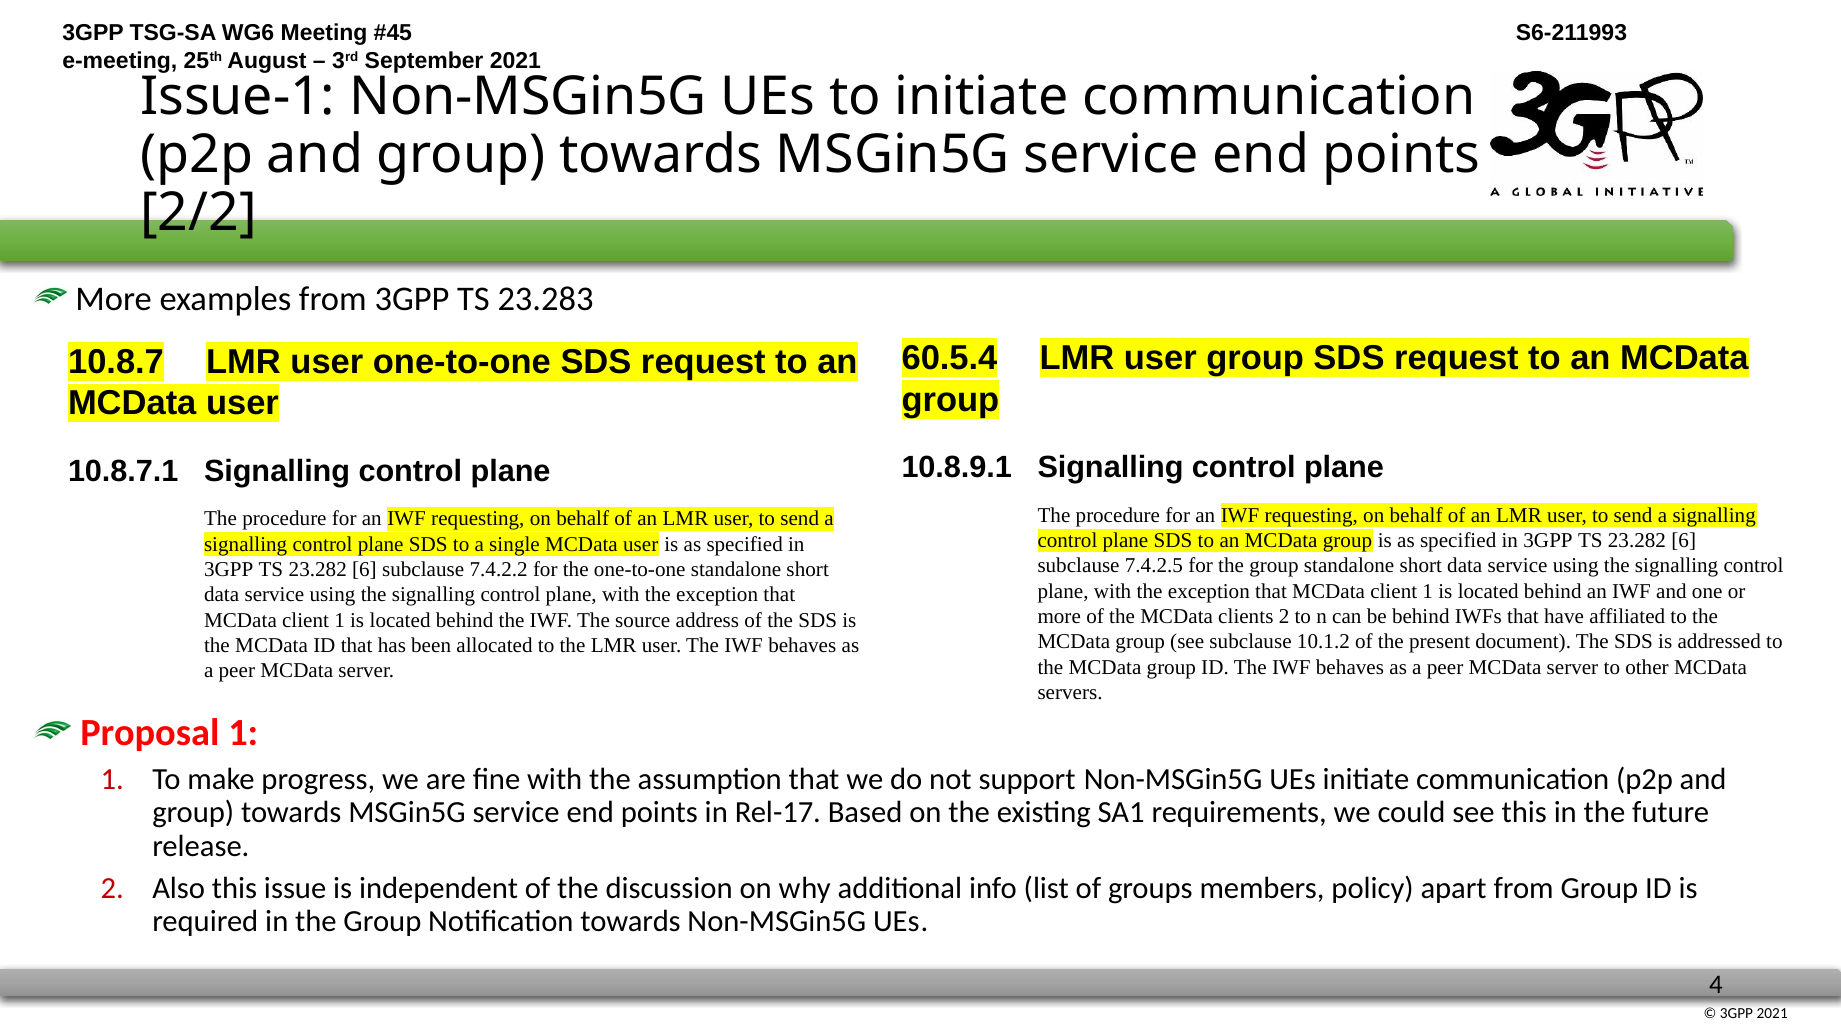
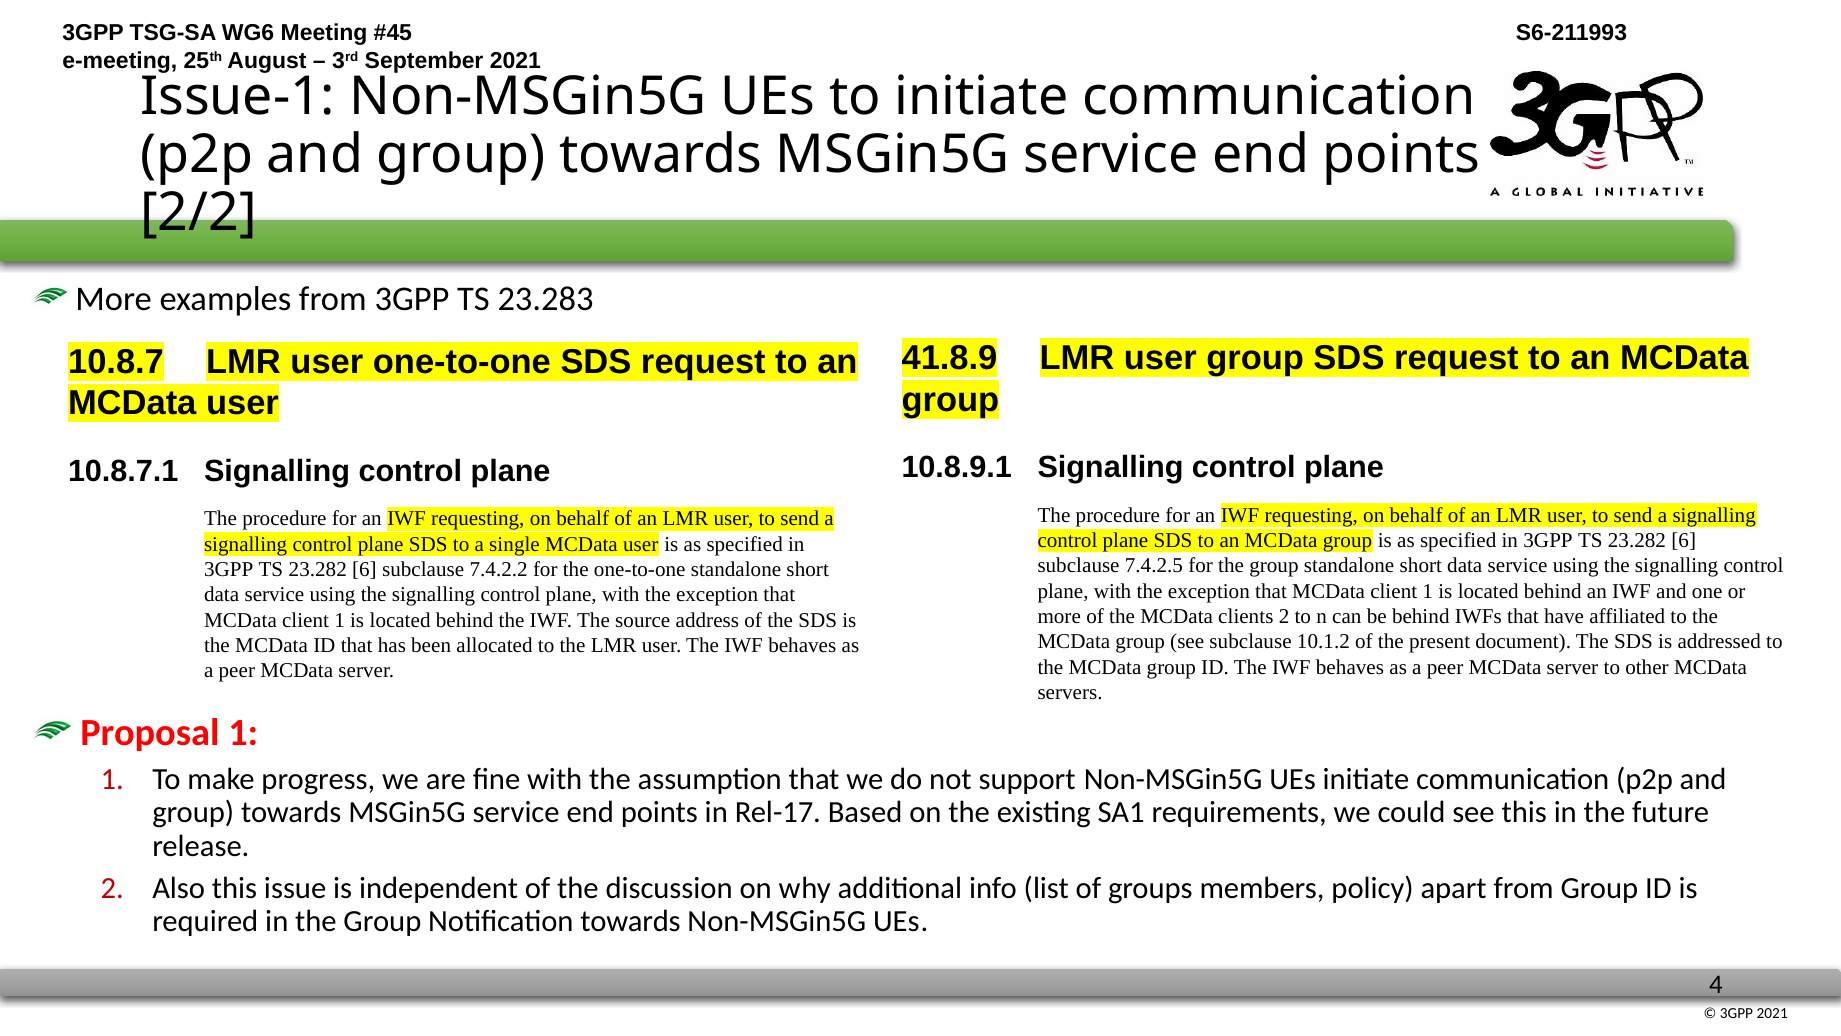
60.5.4: 60.5.4 -> 41.8.9 (949, 358)
